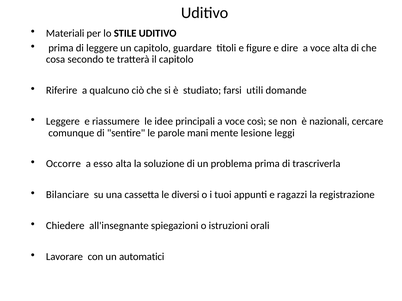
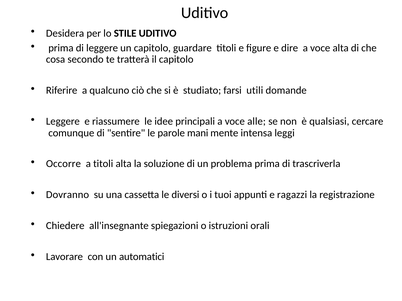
Materiali: Materiali -> Desidera (65, 33)
così: così -> alle (257, 122)
nazionali: nazionali -> qualsiasi (329, 122)
lesione: lesione -> intensa (256, 133)
a esso: esso -> titoli (103, 164)
Bilanciare: Bilanciare -> Dovranno (68, 195)
